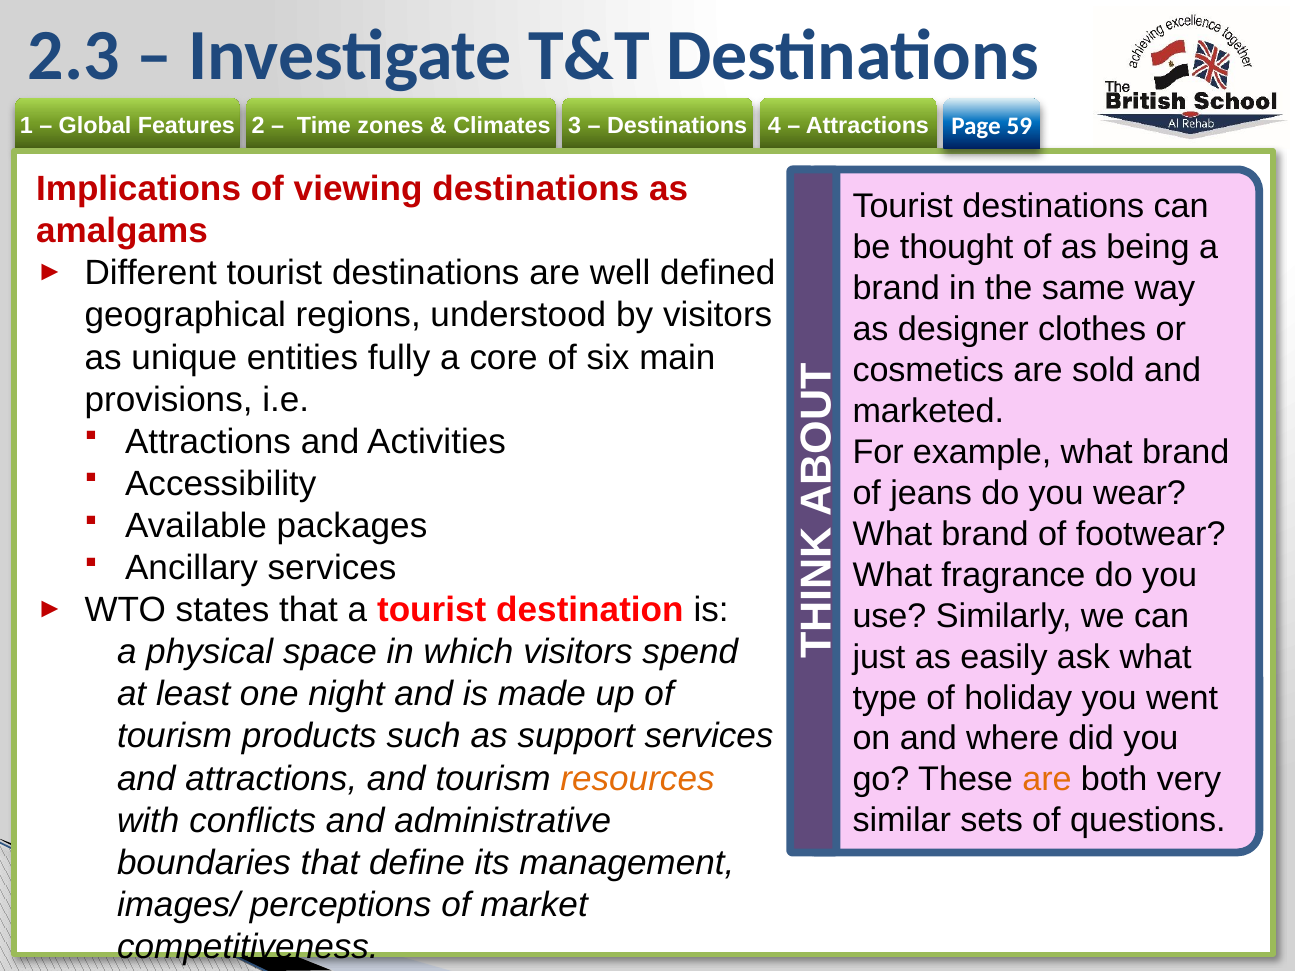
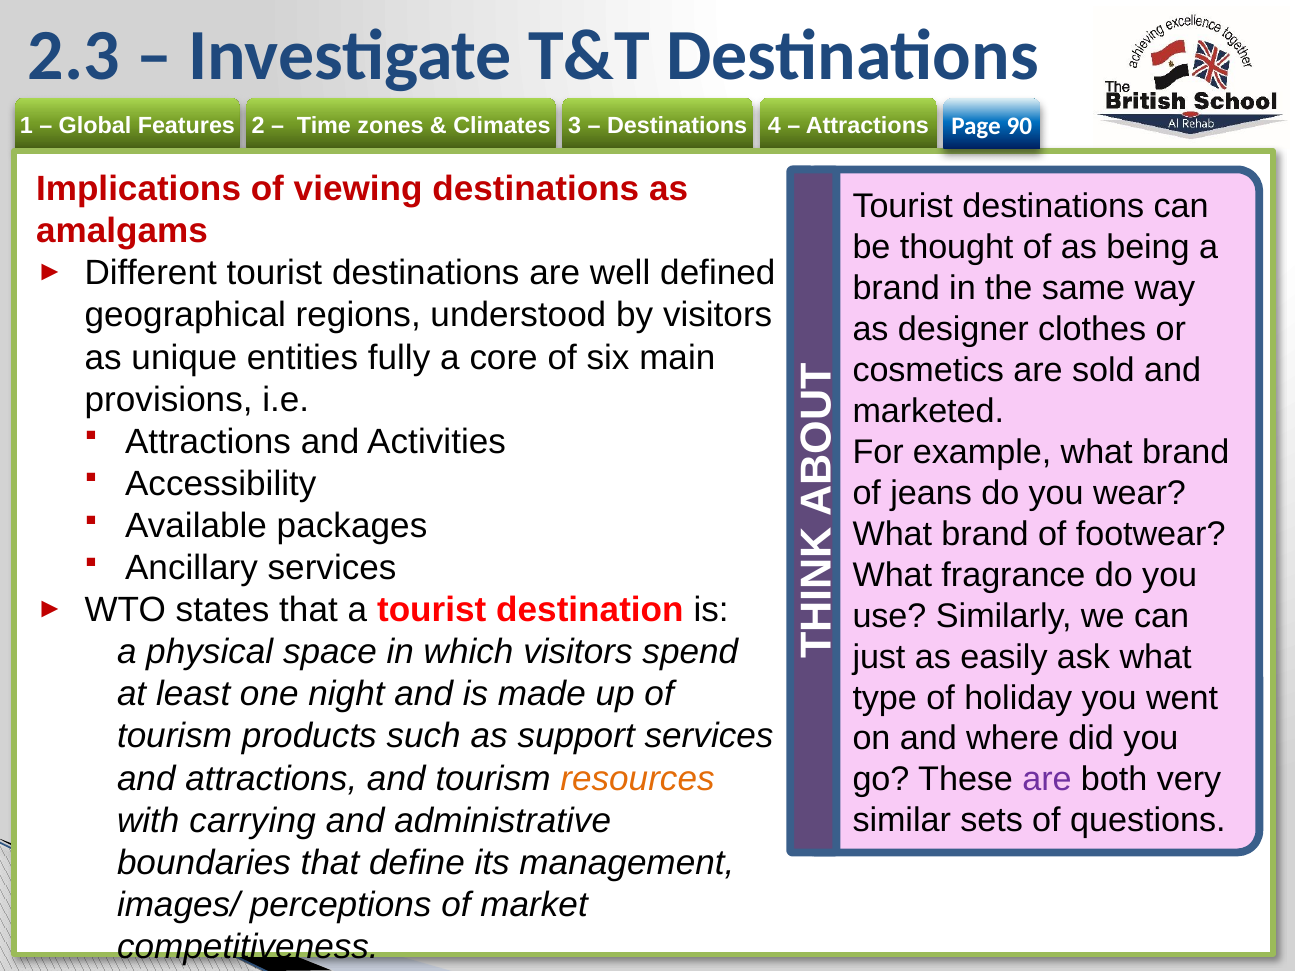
59: 59 -> 90 (1019, 127)
are colour: orange -> purple (1047, 780)
conflicts: conflicts -> carrying (253, 821)
